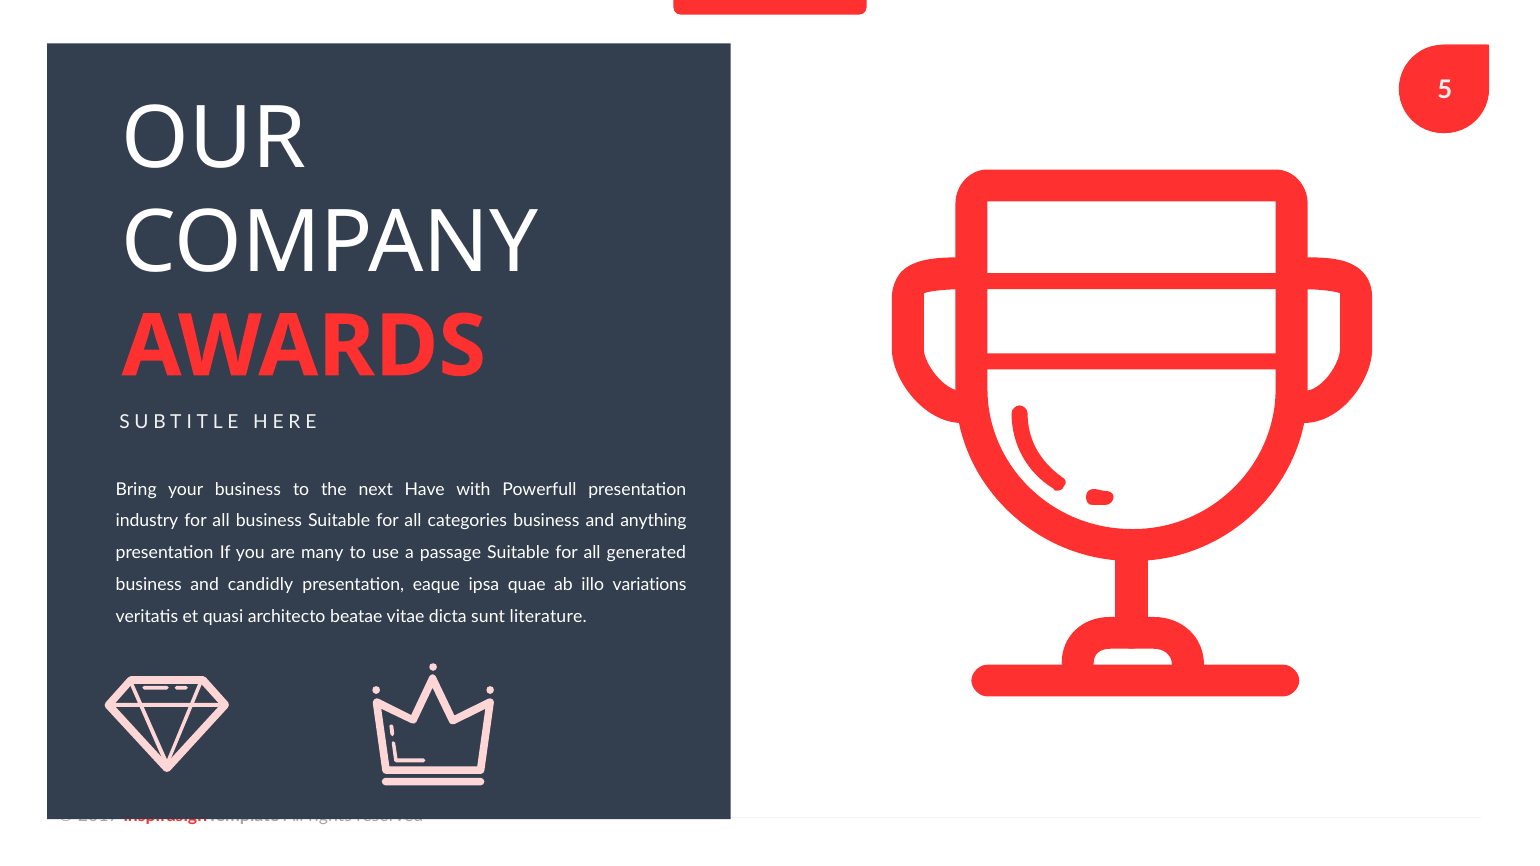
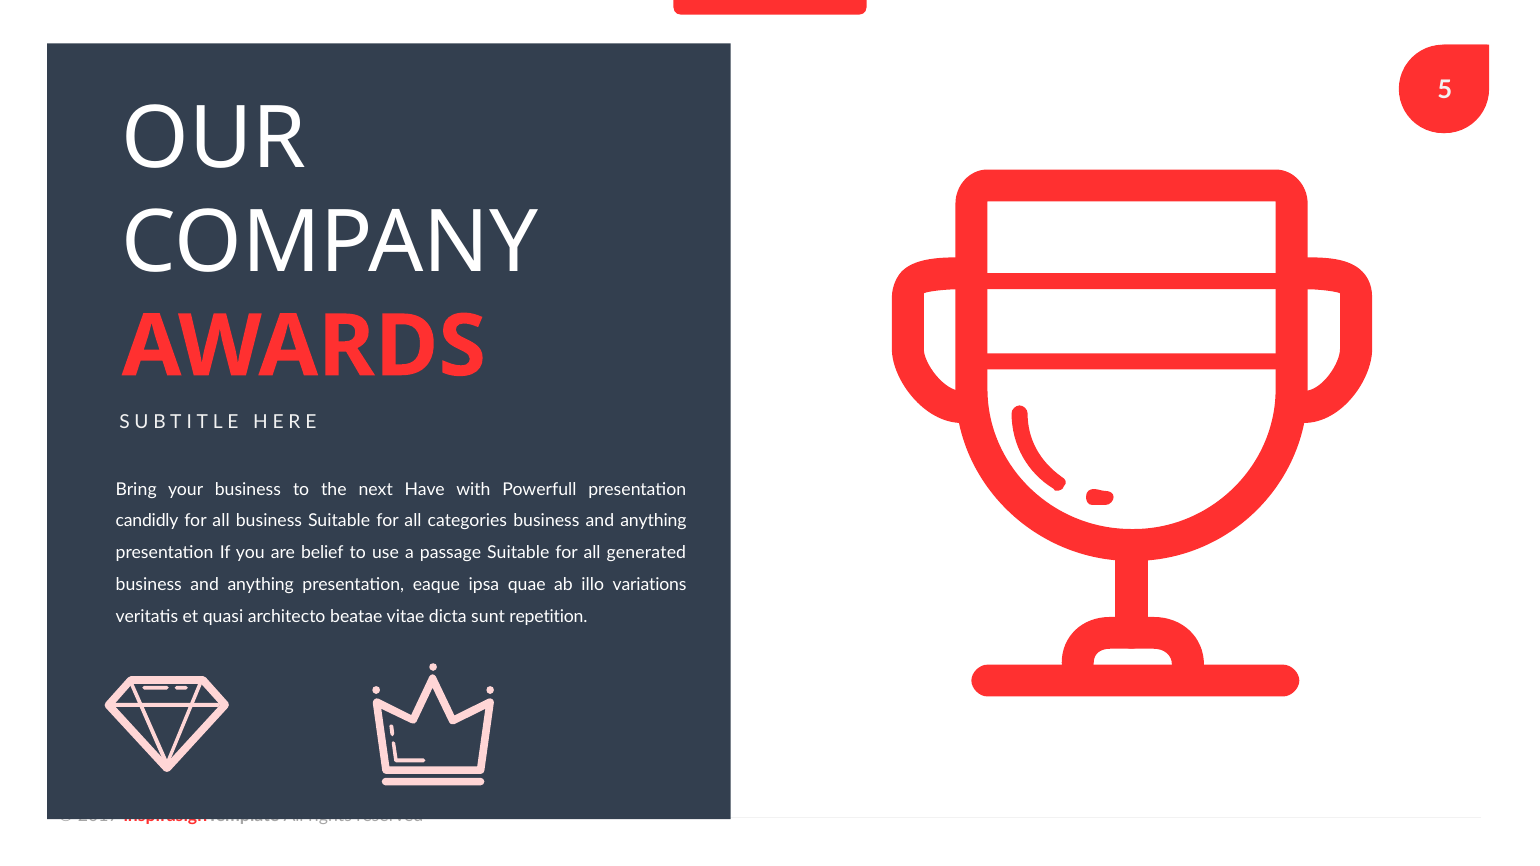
industry: industry -> candidly (147, 521)
many: many -> belief (322, 553)
candidly: candidly -> anything (261, 585)
literature: literature -> repetition (548, 617)
